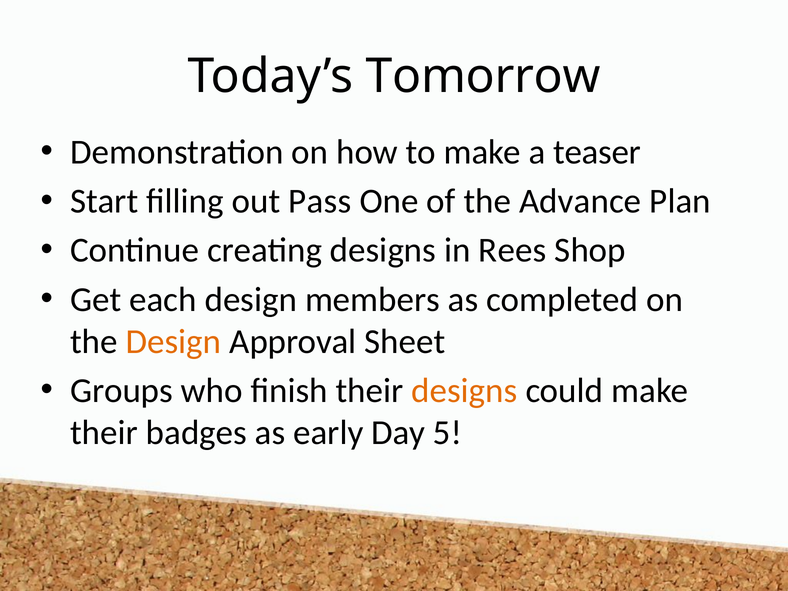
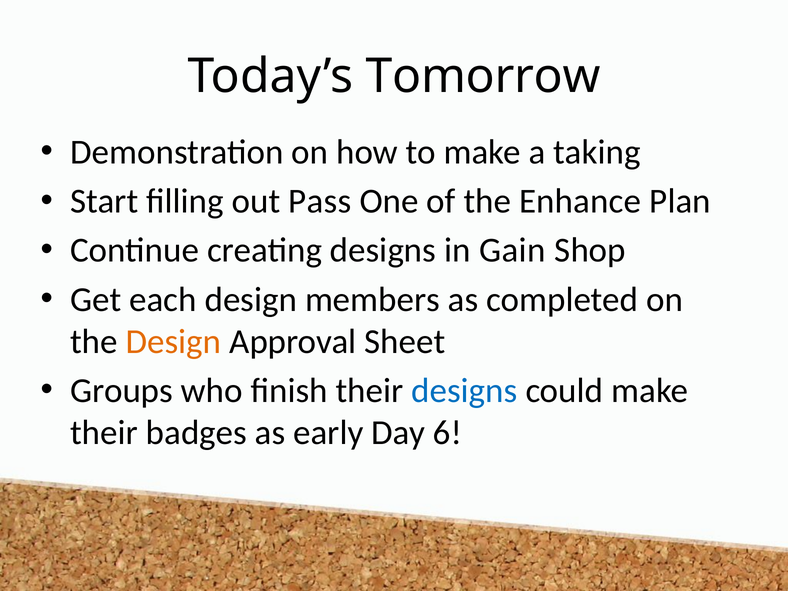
teaser: teaser -> taking (597, 152)
Advance: Advance -> Enhance (580, 201)
Rees: Rees -> Gain (512, 250)
designs colour: orange -> blue (464, 391)
5: 5 -> 6 (447, 433)
